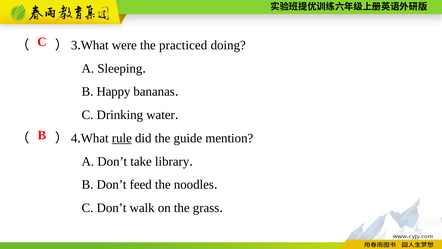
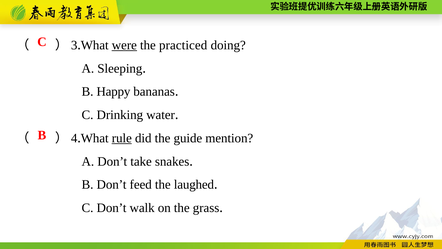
were underline: none -> present (124, 45)
library: library -> snakes (172, 161)
noodles: noodles -> laughed (194, 184)
